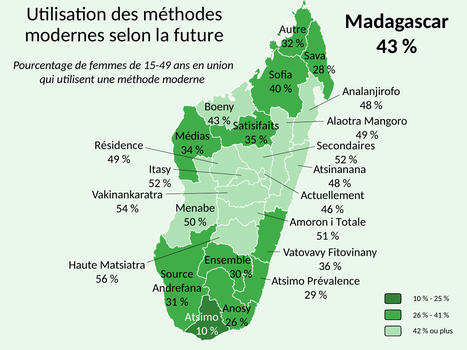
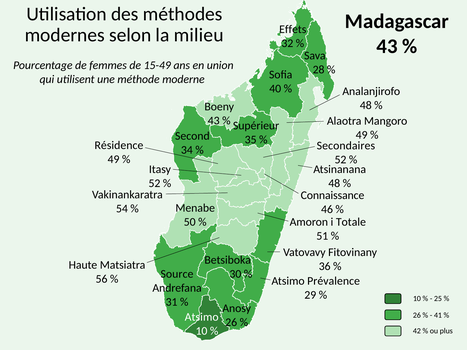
Autre: Autre -> Effets (293, 29)
future: future -> milieu (199, 35)
Satisifaits: Satisifaits -> Supérieur (256, 126)
Médias: Médias -> Second (192, 136)
Actuellement: Actuellement -> Connaissance (333, 195)
Ensemble: Ensemble -> Betsiboka (228, 260)
